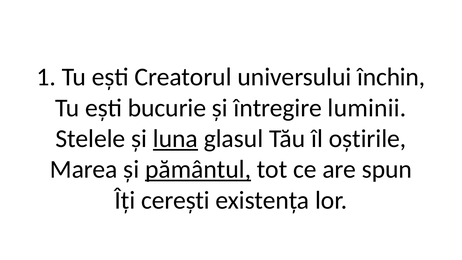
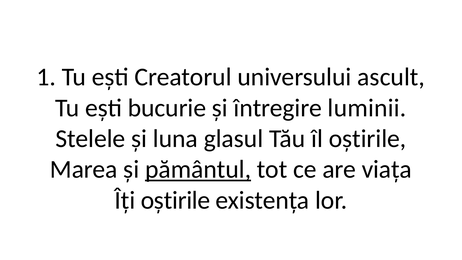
închin: închin -> ascult (391, 77)
luna underline: present -> none (175, 139)
spun: spun -> viața (387, 169)
Îți cerești: cerești -> oștirile (176, 200)
